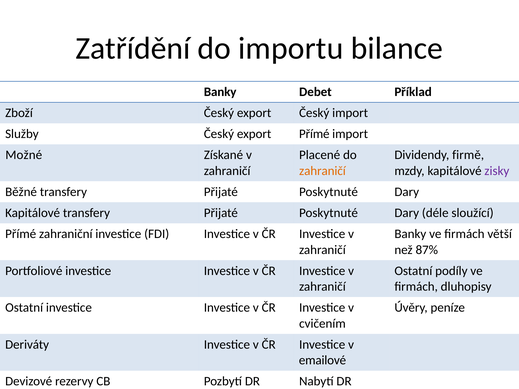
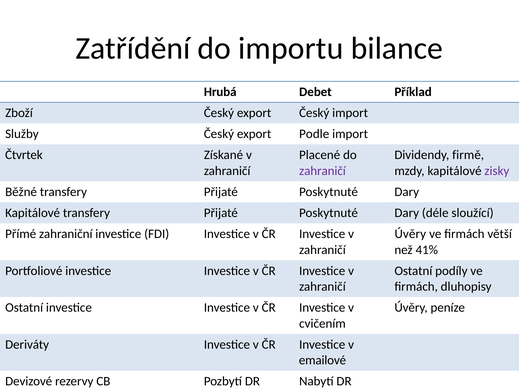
Banky: Banky -> Hrubá (220, 92)
export Přímé: Přímé -> Podle (314, 134)
Možné: Možné -> Čtvrtek (24, 155)
zahraničí colour: orange -> purple (322, 171)
Banky: Banky -> Úvěry (410, 234)
87%: 87% -> 41% (427, 250)
